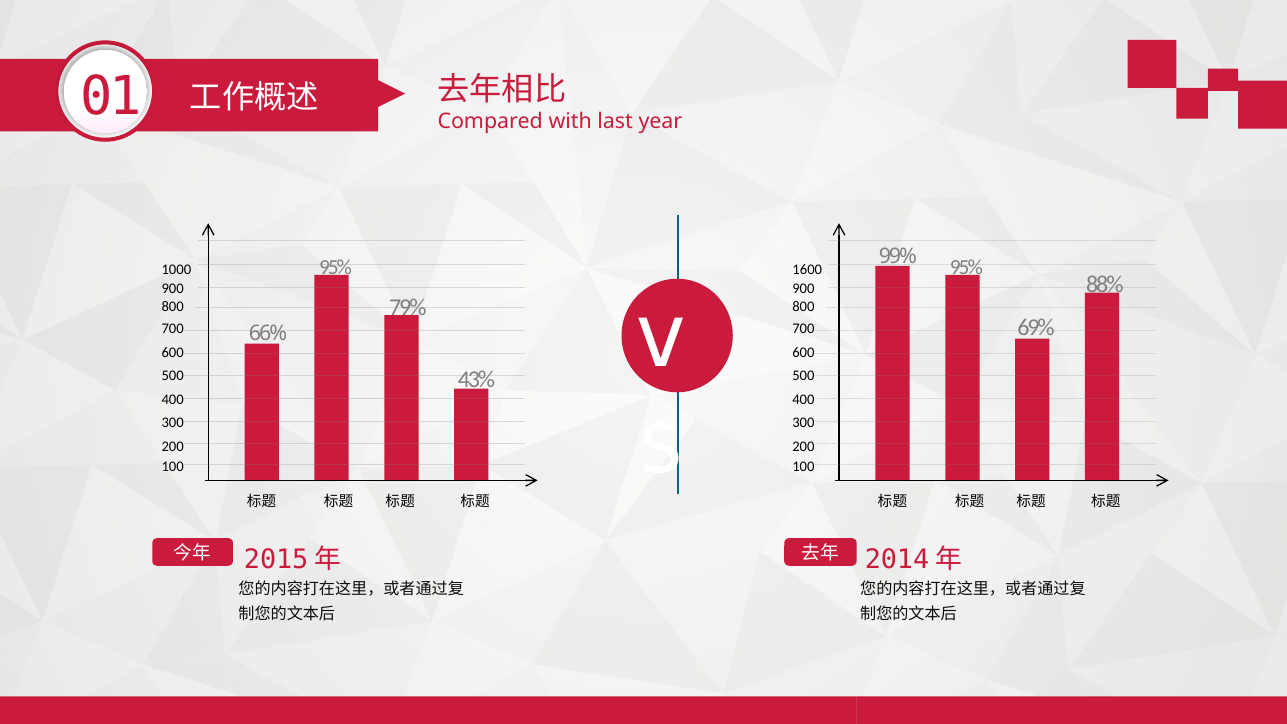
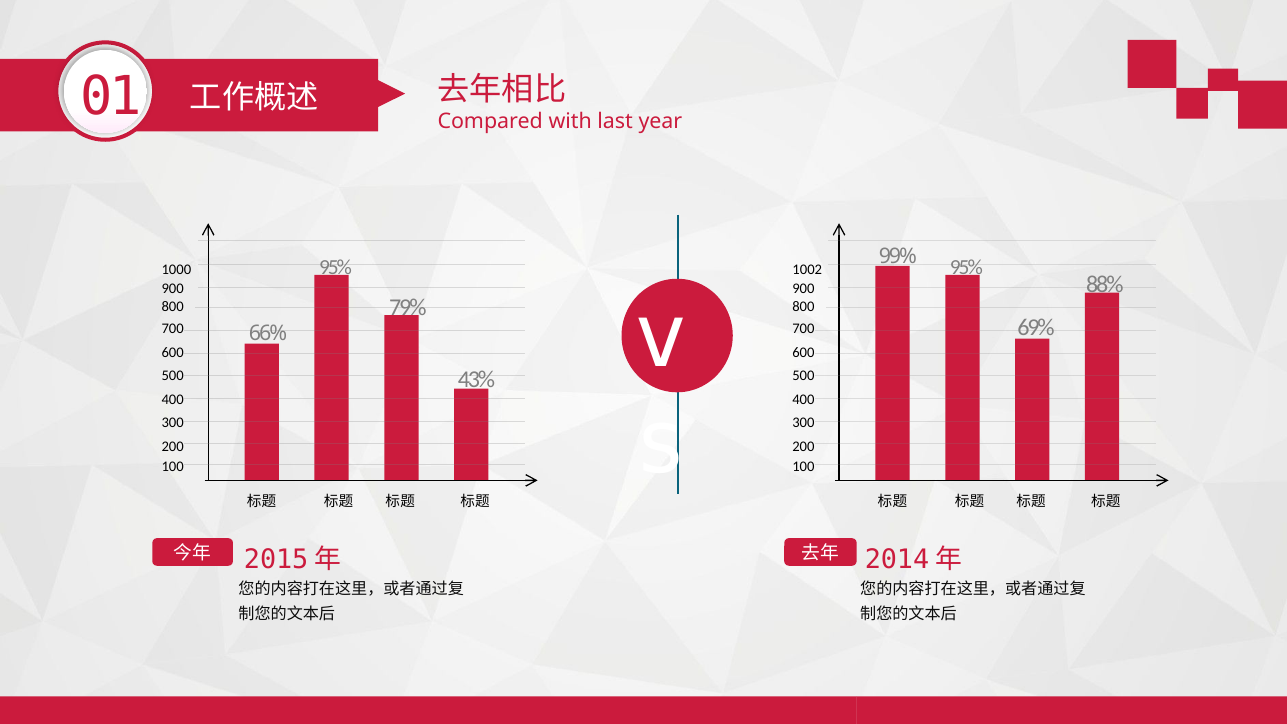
1600: 1600 -> 1002 (807, 270)
